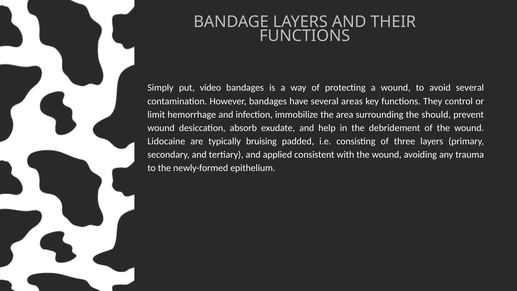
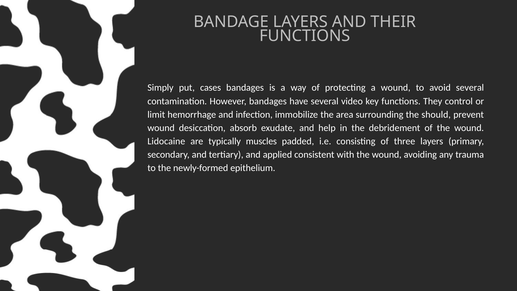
video: video -> cases (211, 88)
areas: areas -> video (352, 101)
bruising: bruising -> muscles (261, 141)
